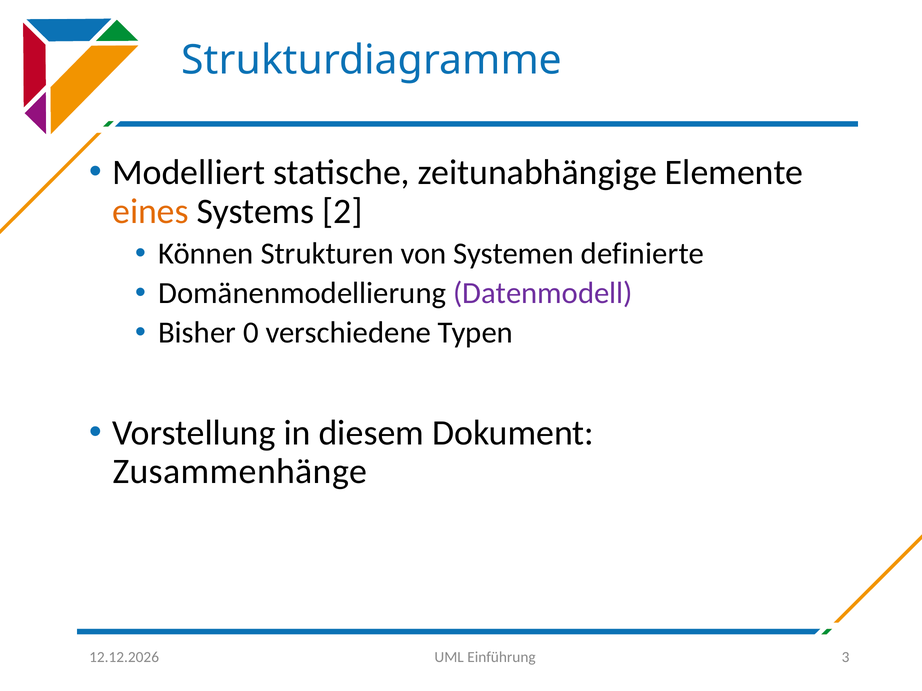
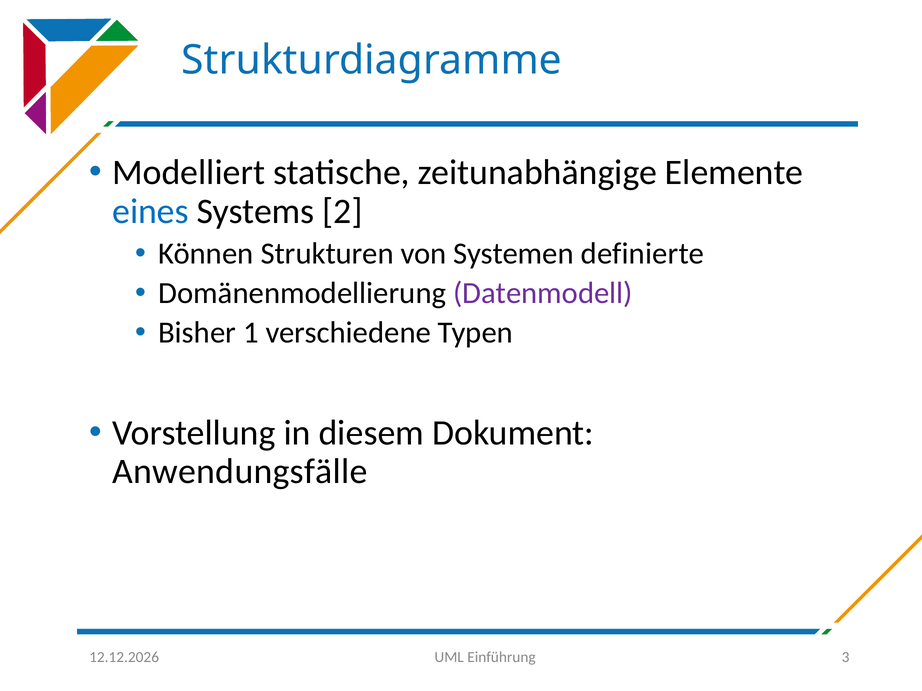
eines colour: orange -> blue (151, 211)
0: 0 -> 1 (251, 333)
Zusammenhänge: Zusammenhänge -> Anwendungsfälle (240, 472)
